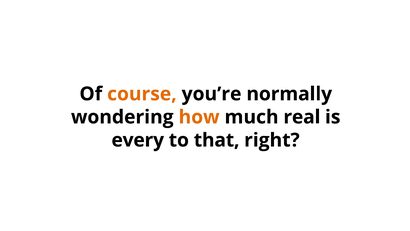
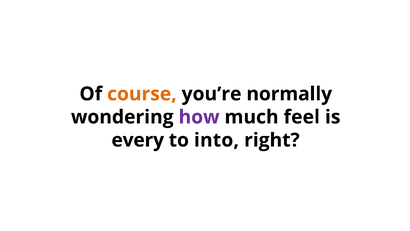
how colour: orange -> purple (199, 117)
real: real -> feel (302, 117)
that: that -> into (216, 140)
